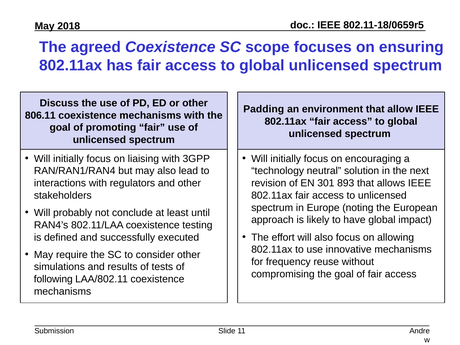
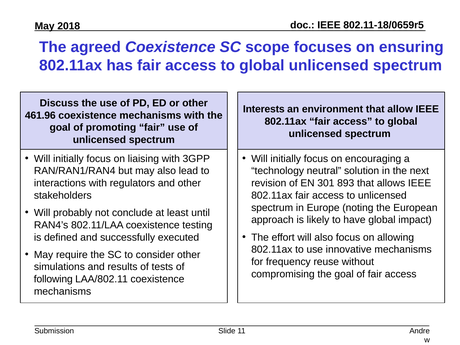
Padding: Padding -> Interests (264, 109)
806.11: 806.11 -> 461.96 (40, 115)
